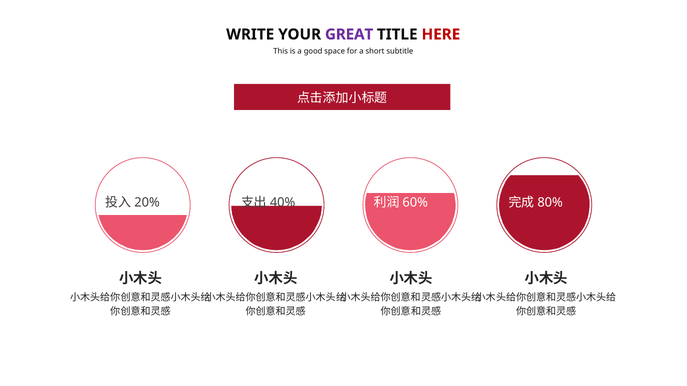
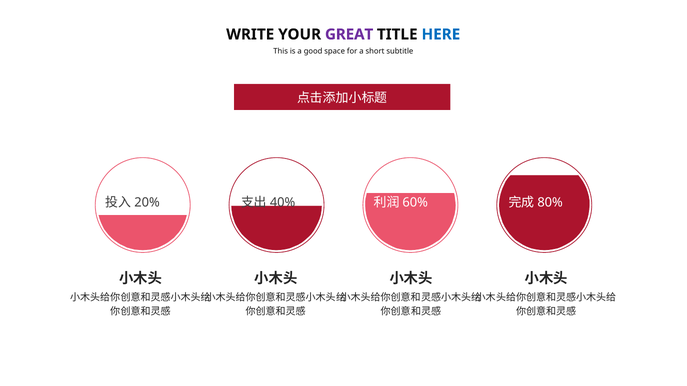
HERE colour: red -> blue (441, 34)
